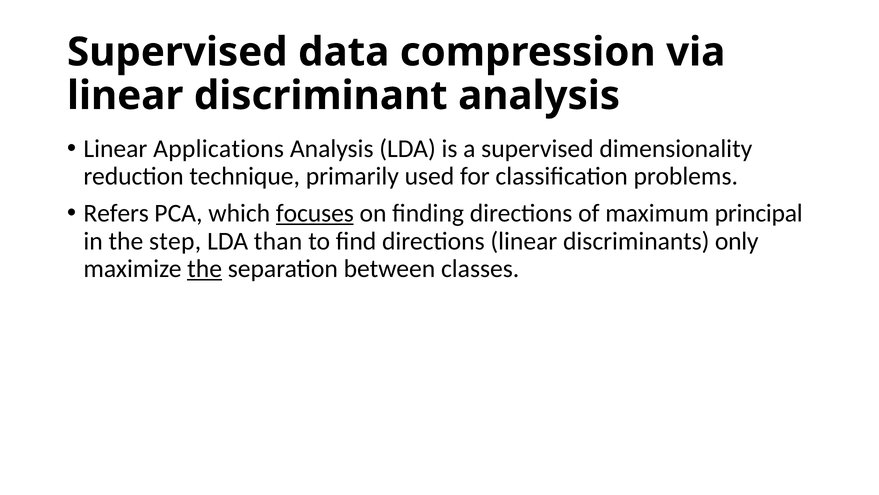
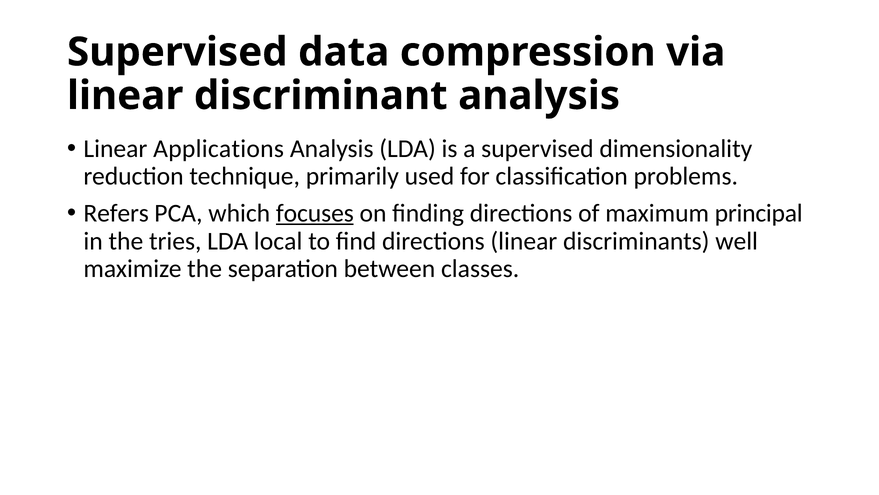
step: step -> tries (175, 241)
than: than -> local (278, 241)
only: only -> well (737, 241)
the underline: present -> none (205, 269)
